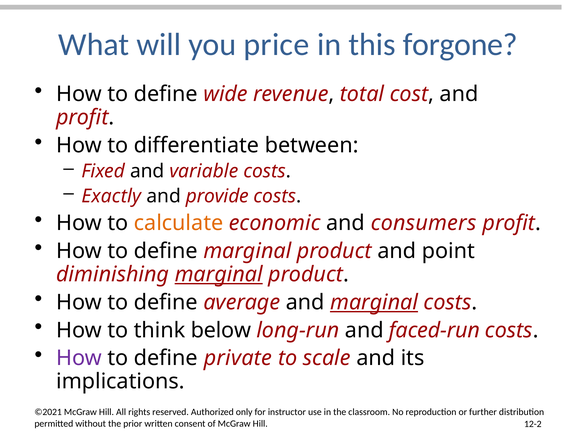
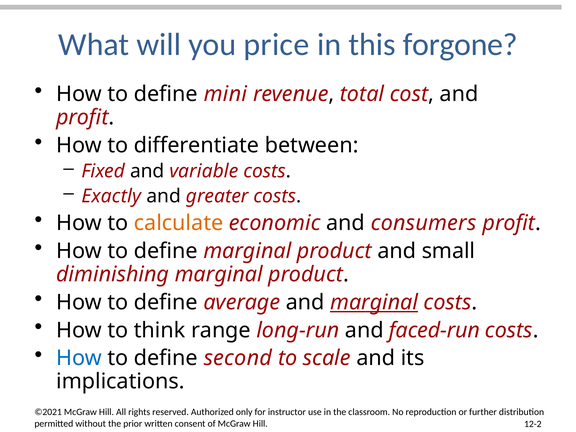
wide: wide -> mini (225, 94)
provide: provide -> greater (217, 196)
point: point -> small (448, 251)
marginal underline: present -> none (219, 274)
below: below -> range (221, 330)
How colour: purple -> blue (79, 358)
private: private -> second (238, 358)
